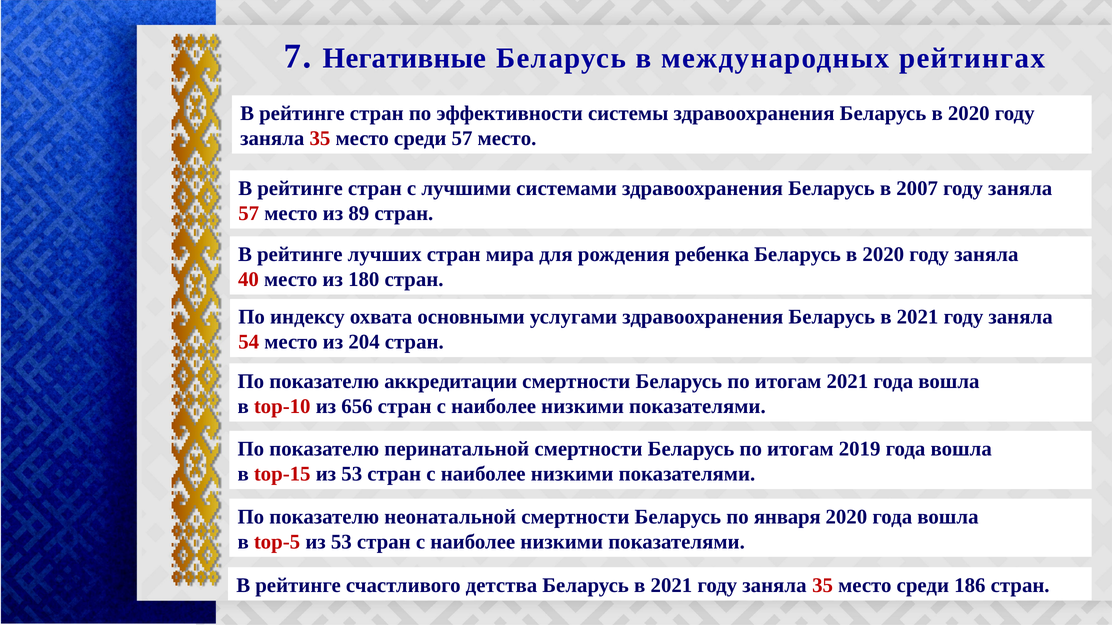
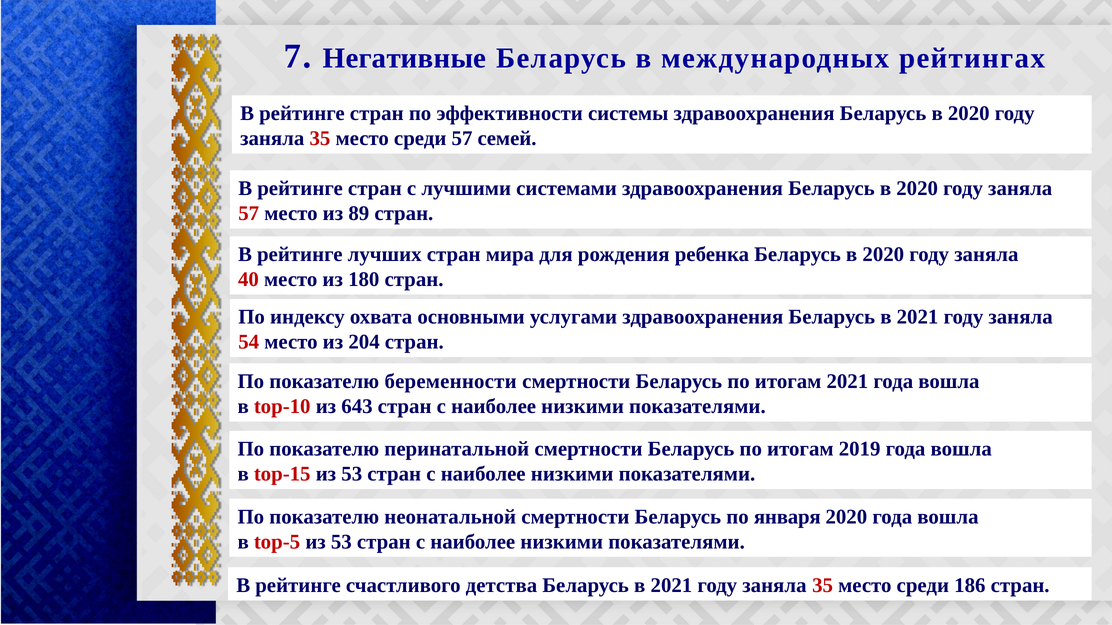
среди 57 место: место -> семей (507, 139)
2007: 2007 -> 2020 (917, 189)
аккредитации: аккредитации -> беременности (451, 382)
656: 656 -> 643 (357, 407)
